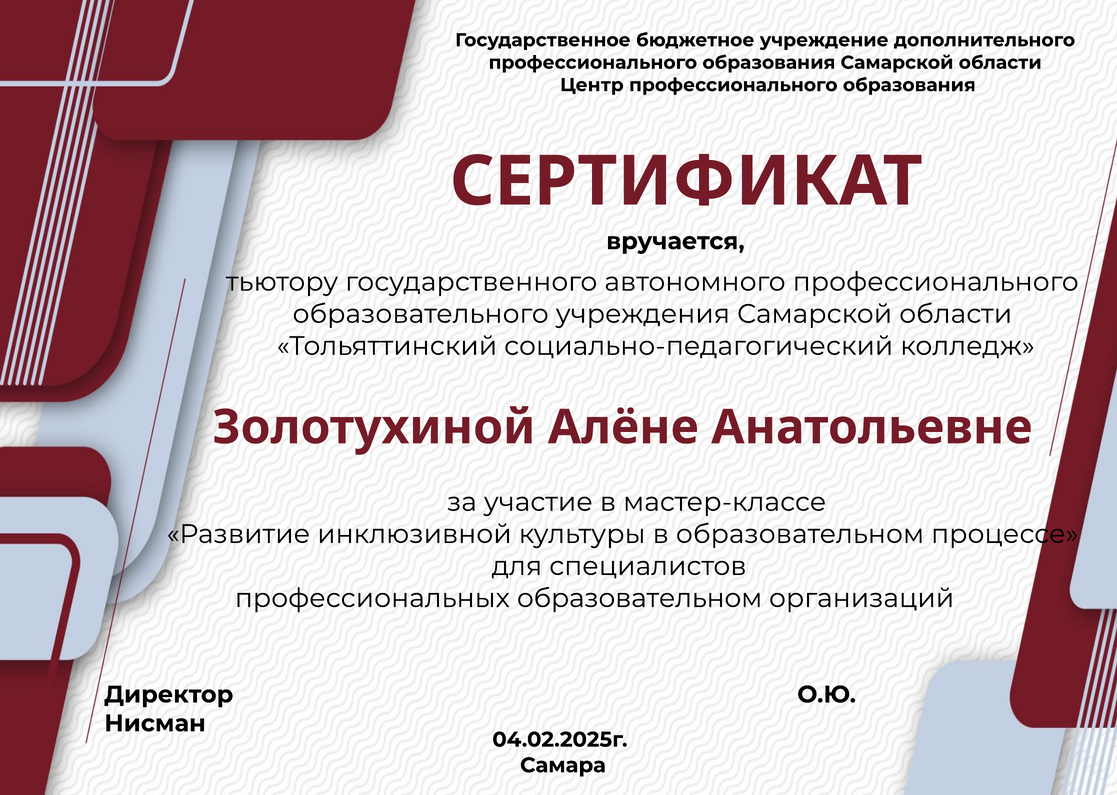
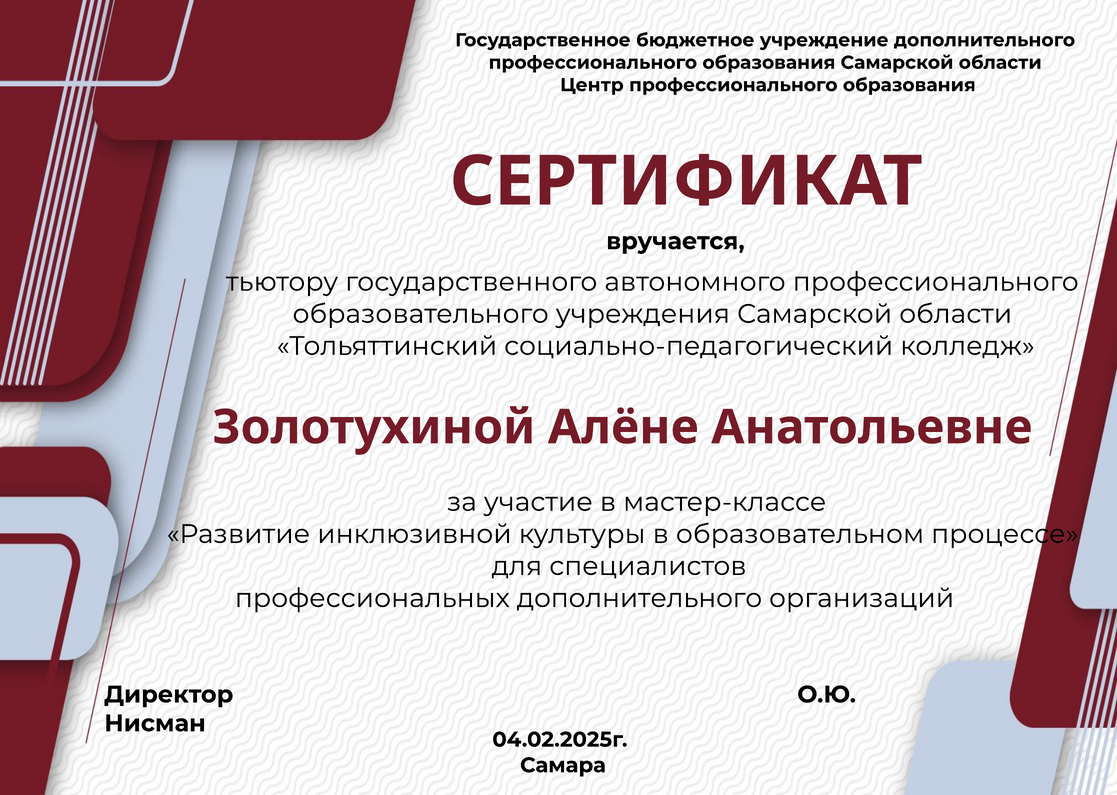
профессиональных образовательном: образовательном -> дополнительного (640, 598)
